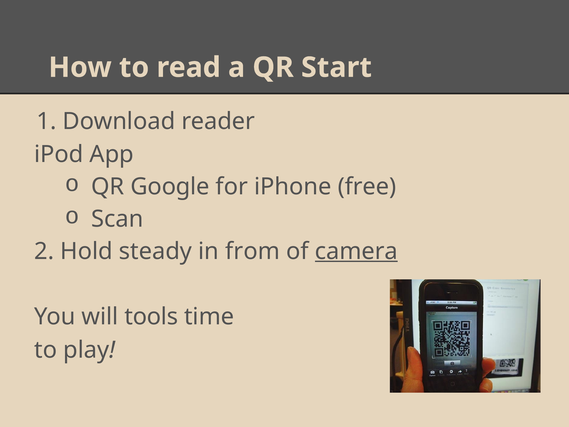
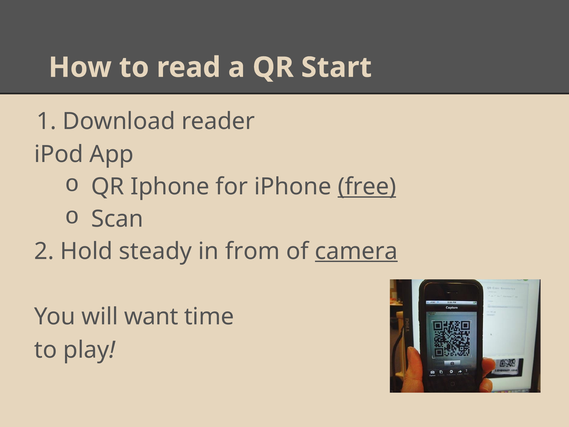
QR Google: Google -> Iphone (170, 187)
free underline: none -> present (367, 187)
tools: tools -> want (151, 316)
